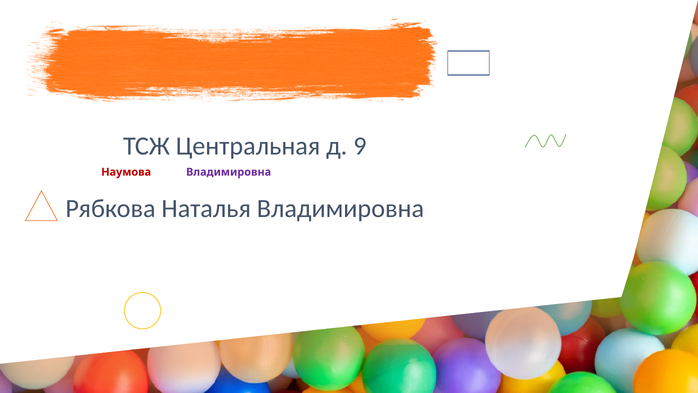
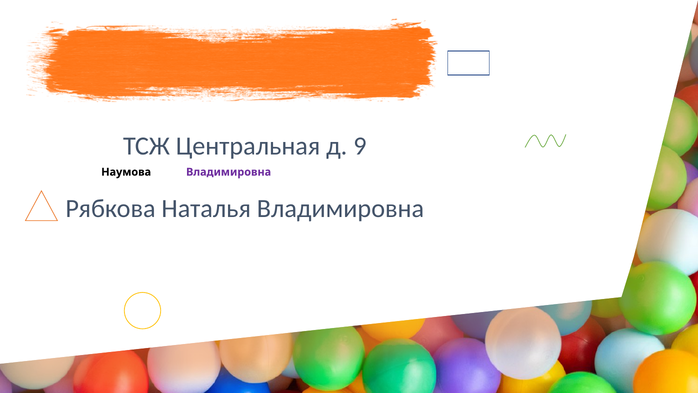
Наумова colour: red -> black (126, 172)
